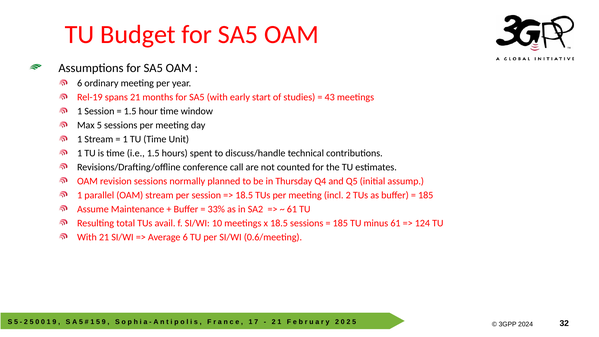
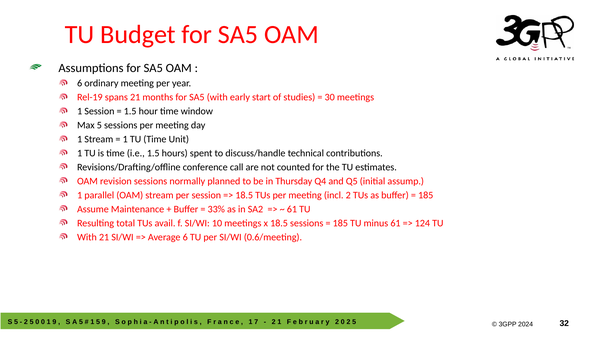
43: 43 -> 30 (330, 97)
